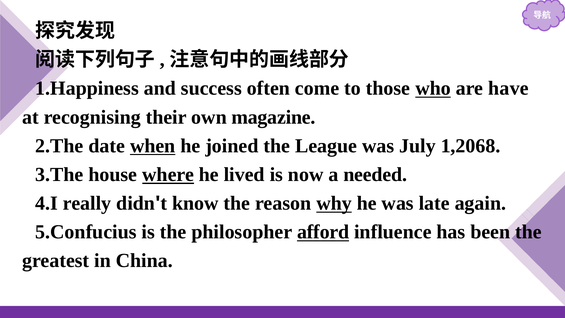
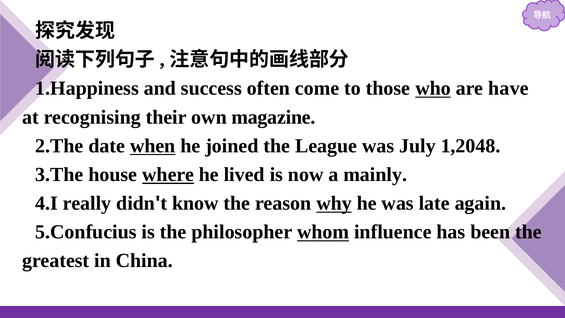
1,2068: 1,2068 -> 1,2048 (471, 146)
needed: needed -> mainly (375, 174)
afford: afford -> whom (323, 232)
